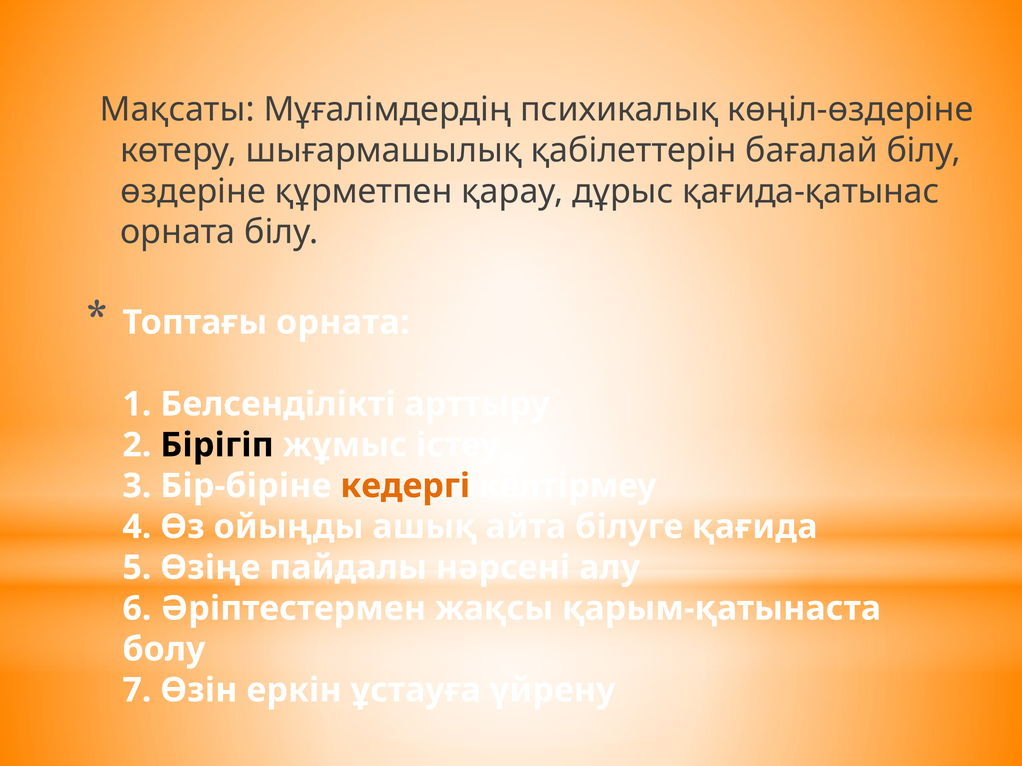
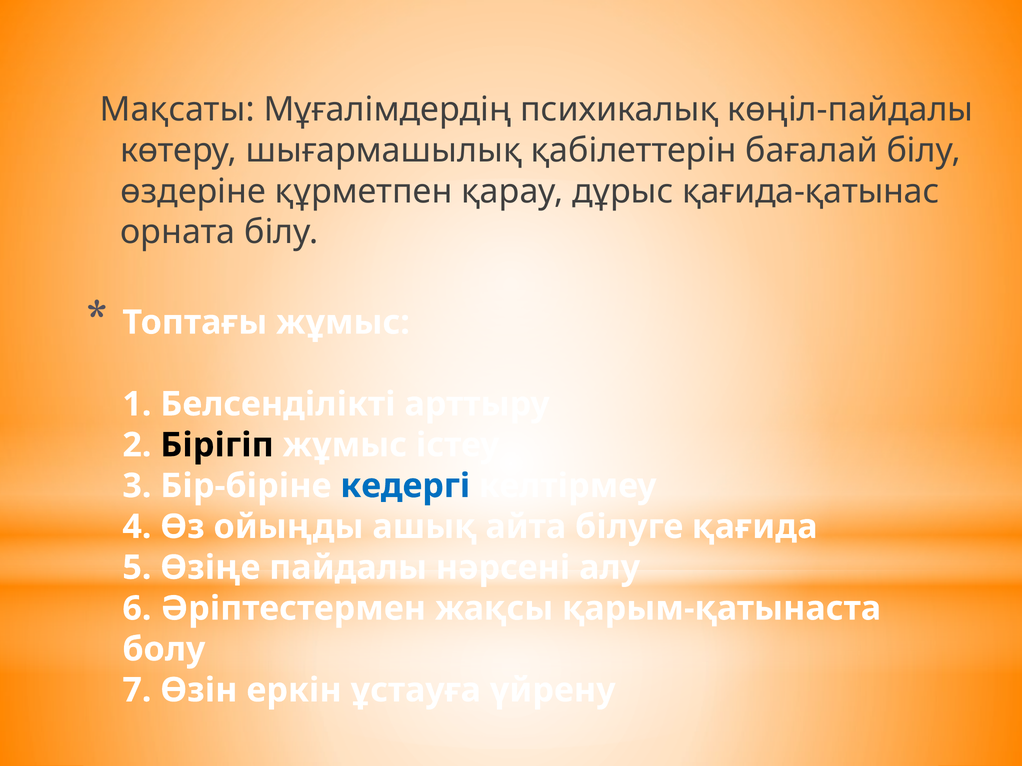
көңіл-өздеріне: көңіл-өздеріне -> көңіл-пайдалы (850, 110)
Топтағы орната: орната -> жұмыс (343, 323)
кедергі colour: orange -> blue (405, 486)
